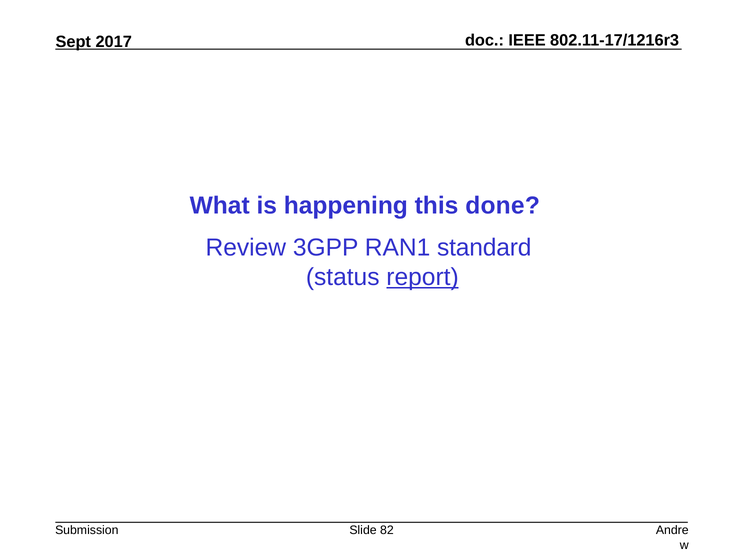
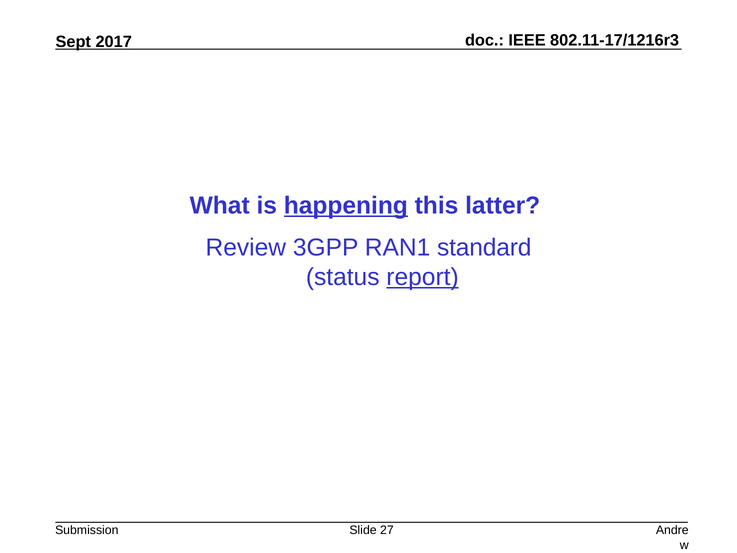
happening underline: none -> present (346, 206)
done: done -> latter (503, 206)
82: 82 -> 27 (387, 530)
